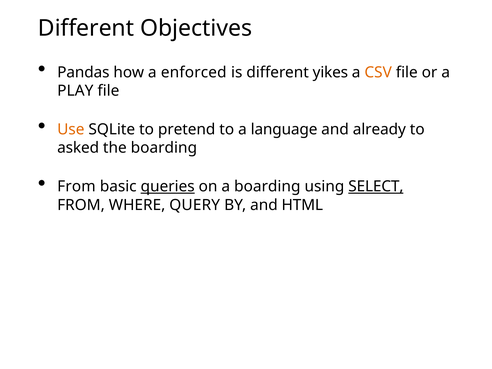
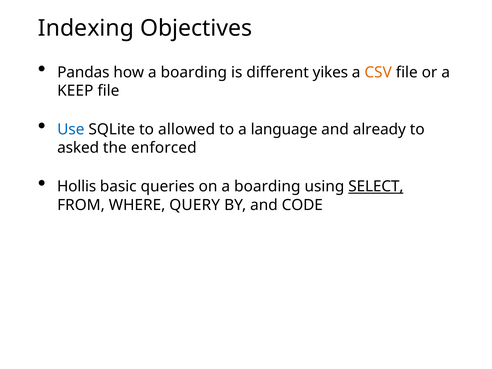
Different: Different -> Indexing (86, 28)
how a enforced: enforced -> boarding (194, 72)
PLAY: PLAY -> KEEP (75, 91)
Use colour: orange -> blue (71, 129)
pretend: pretend -> allowed (187, 129)
the boarding: boarding -> enforced (164, 148)
From: From -> Hollis (77, 186)
queries underline: present -> none (168, 186)
HTML: HTML -> CODE (302, 205)
